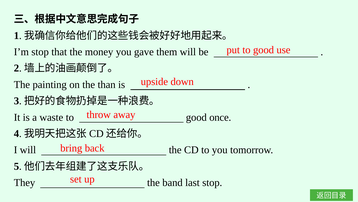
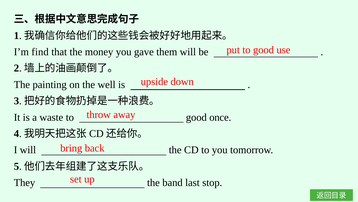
I’m stop: stop -> find (40, 52)
than: than -> well (107, 84)
